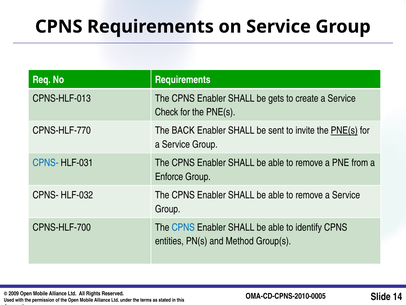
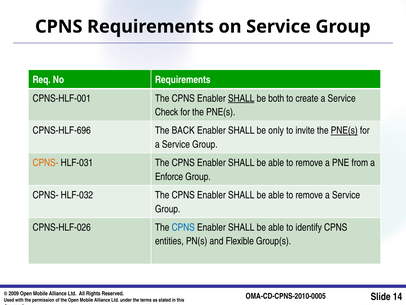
CPNS-HLF-013: CPNS-HLF-013 -> CPNS-HLF-001 (62, 98)
SHALL underline: none -> present (241, 98)
gets: gets -> both (276, 98)
CPNS-HLF-770: CPNS-HLF-770 -> CPNS-HLF-696 (62, 130)
sent: sent -> only (276, 130)
CPNS- colour: blue -> orange (46, 163)
CPNS-HLF-700: CPNS-HLF-700 -> CPNS-HLF-026 (62, 227)
Method: Method -> Flexible (240, 241)
